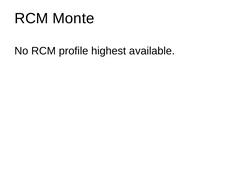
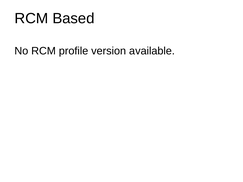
Monte: Monte -> Based (73, 18)
highest: highest -> version (109, 51)
